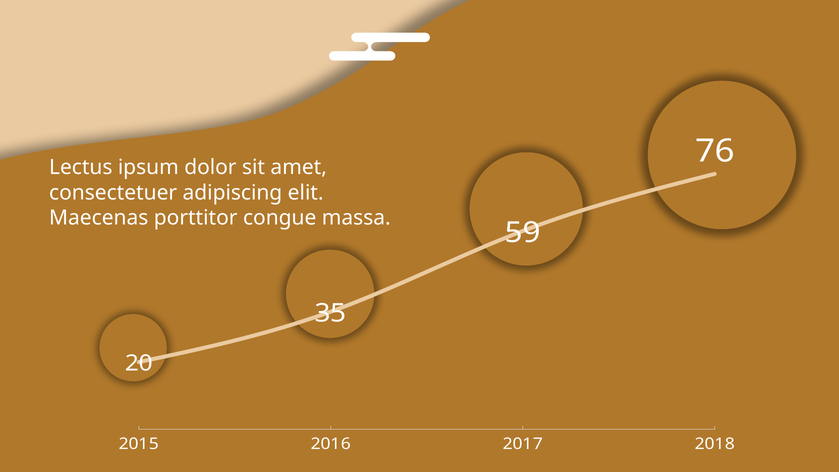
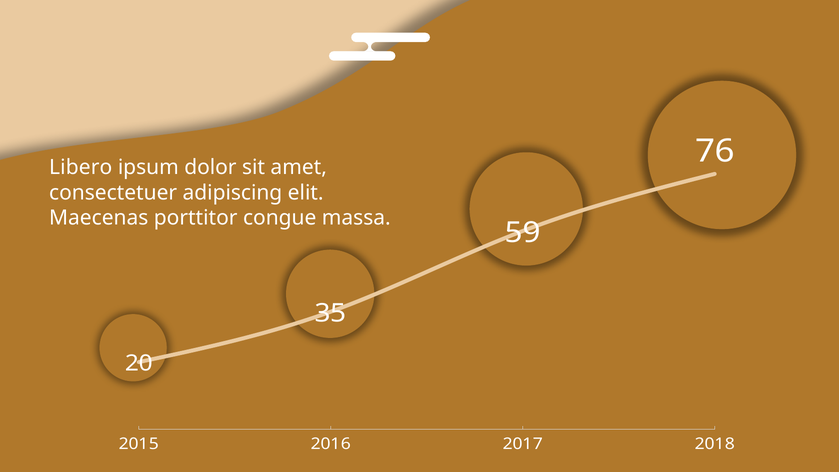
Lectus: Lectus -> Libero (81, 167)
